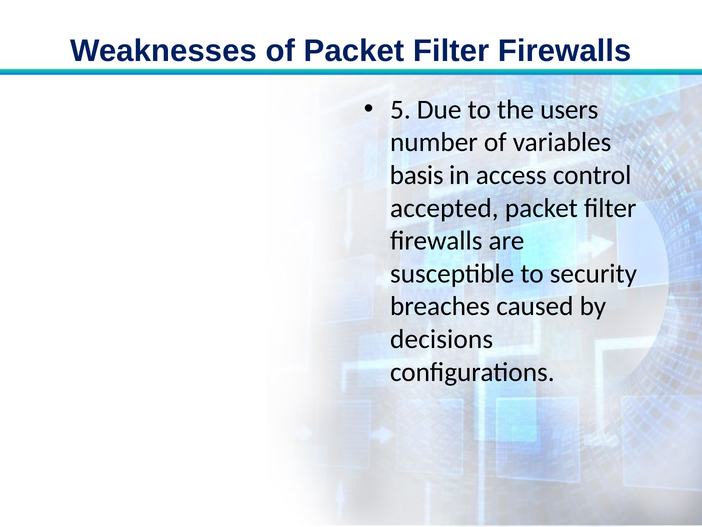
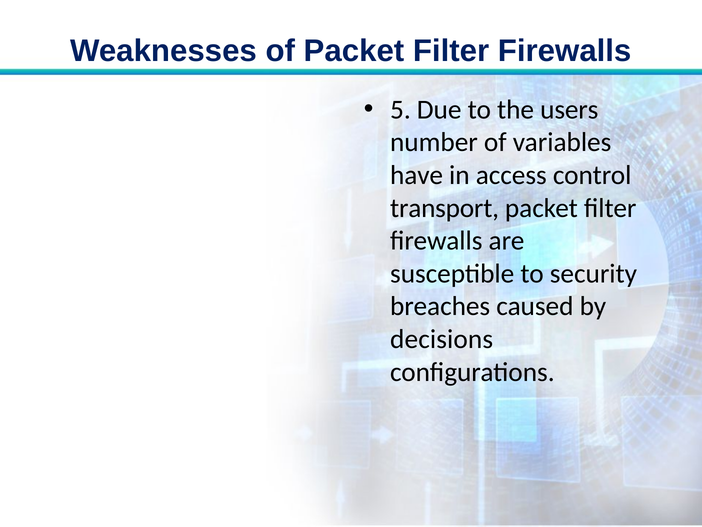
basis: basis -> have (417, 175)
accepted: accepted -> transport (445, 208)
